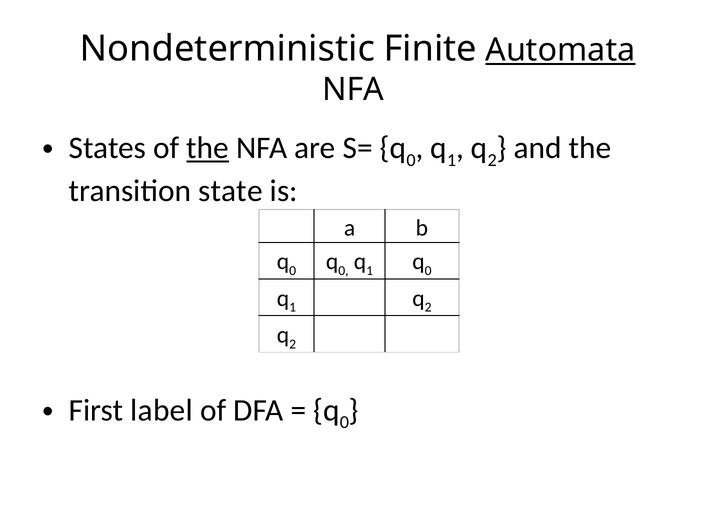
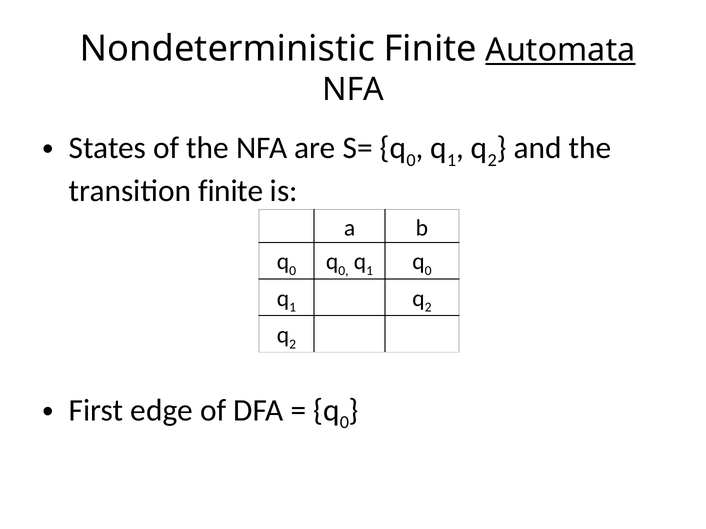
the underline: present -> none (208, 148)
transition state: state -> finite (231, 191)
label: label -> edge (162, 411)
